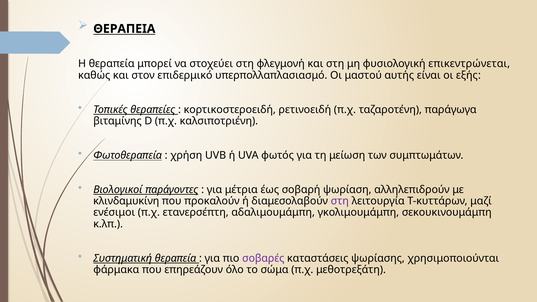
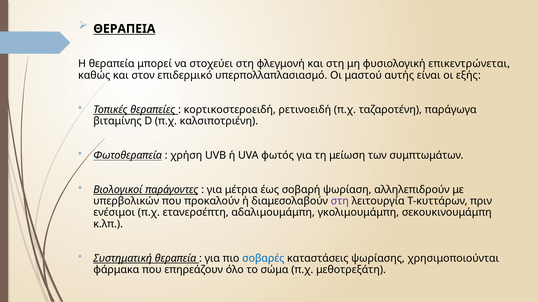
κλινδαμυκίνη: κλινδαμυκίνη -> υπερβολικών (126, 201)
μαζί: μαζί -> πριν (481, 201)
σοβαρές colour: purple -> blue (263, 258)
